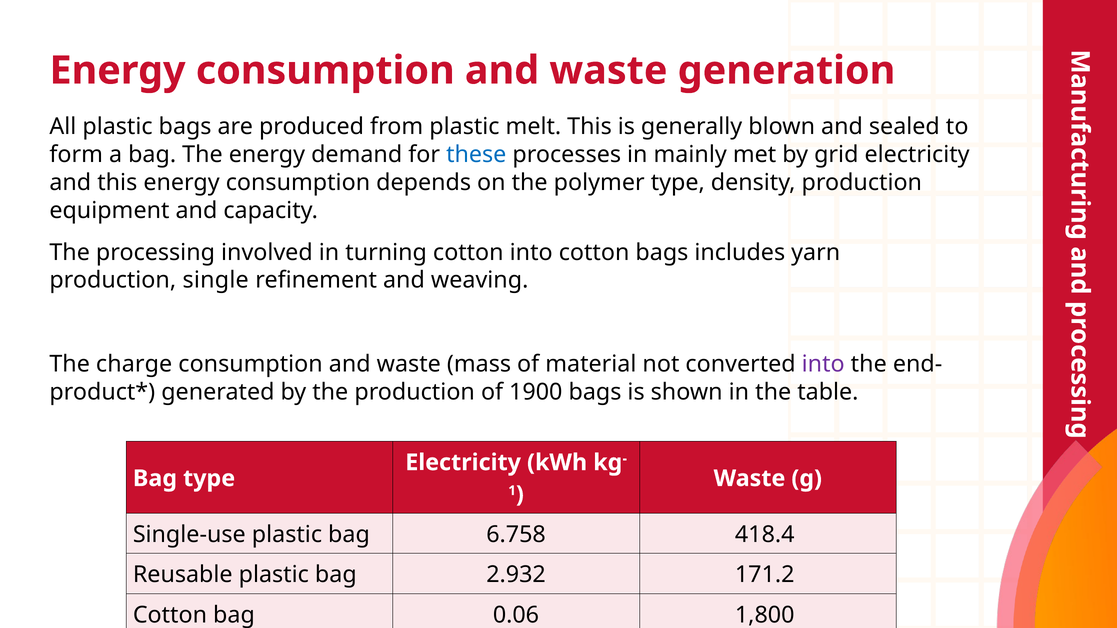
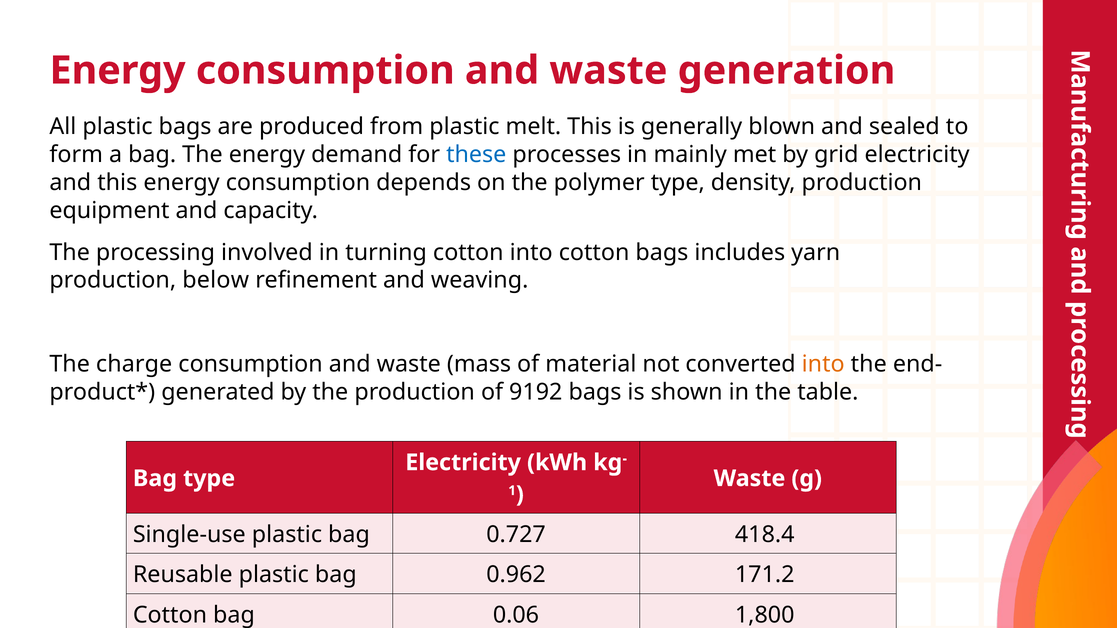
single: single -> below (216, 280)
into colour: purple -> orange (823, 364)
1900: 1900 -> 9192 (536, 392)
6.758: 6.758 -> 0.727 (516, 535)
2.932: 2.932 -> 0.962 (516, 575)
